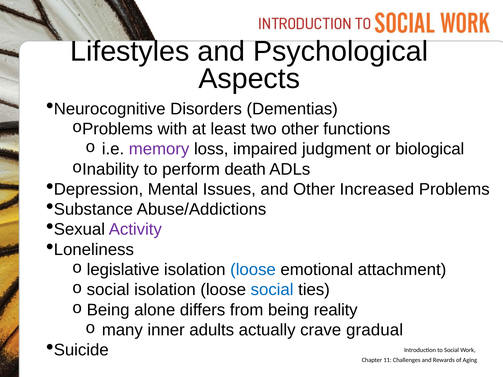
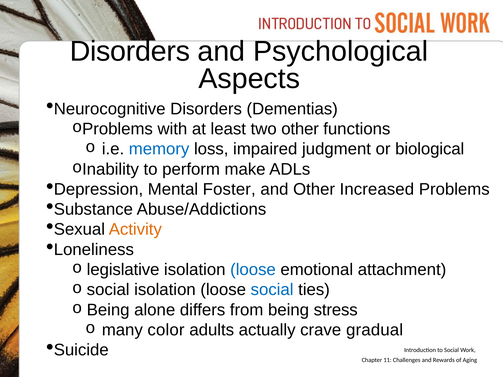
Lifestyles: Lifestyles -> Disorders (130, 51)
memory colour: purple -> blue (159, 149)
death: death -> make (245, 169)
Issues: Issues -> Foster (229, 189)
Activity colour: purple -> orange (135, 230)
reality: reality -> stress (336, 310)
inner: inner -> color (166, 330)
